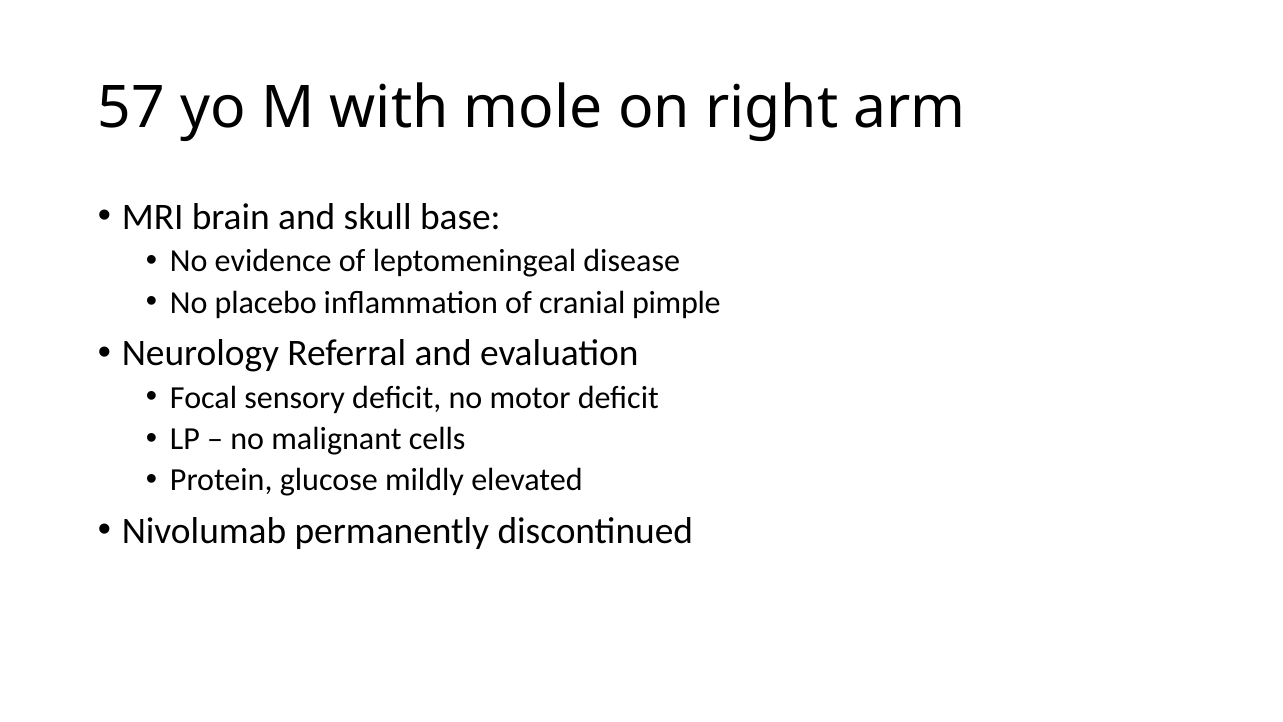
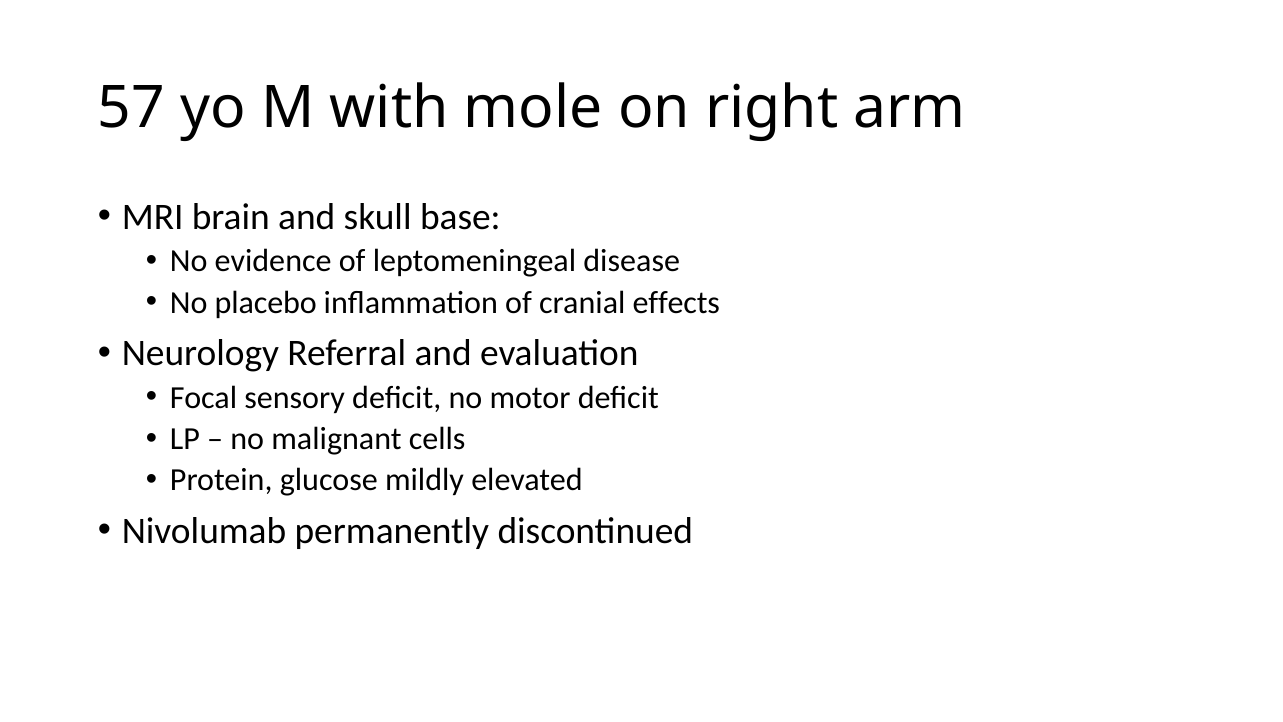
pimple: pimple -> effects (676, 302)
